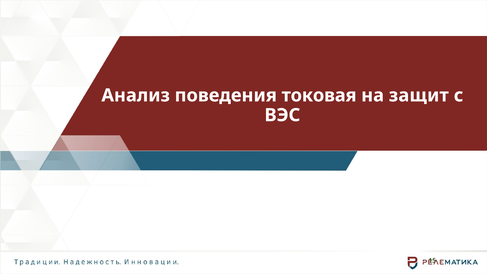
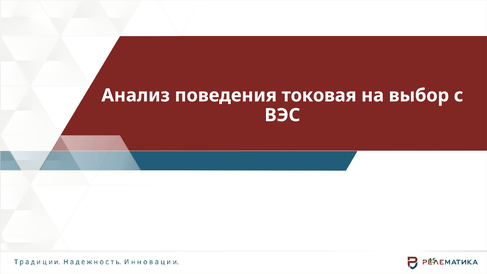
защит: защит -> выбор (419, 95)
